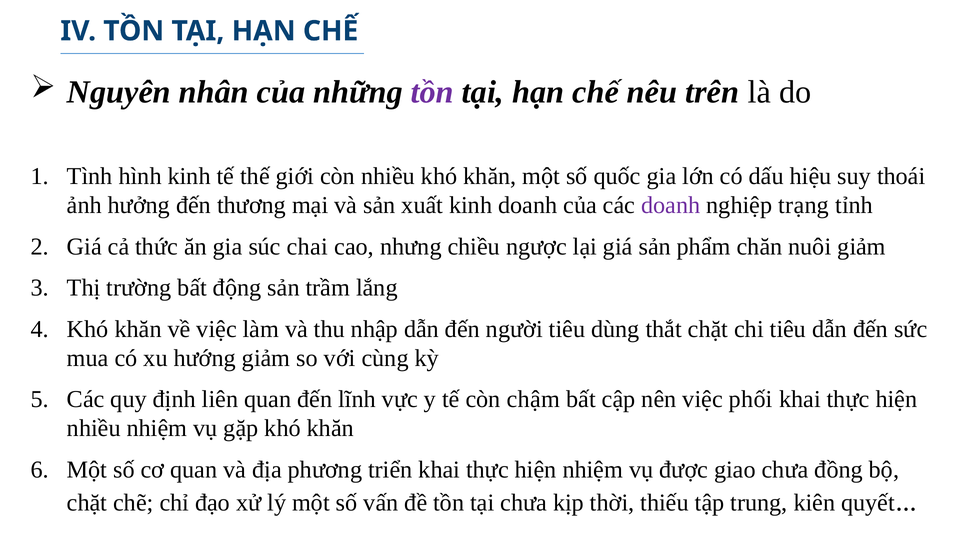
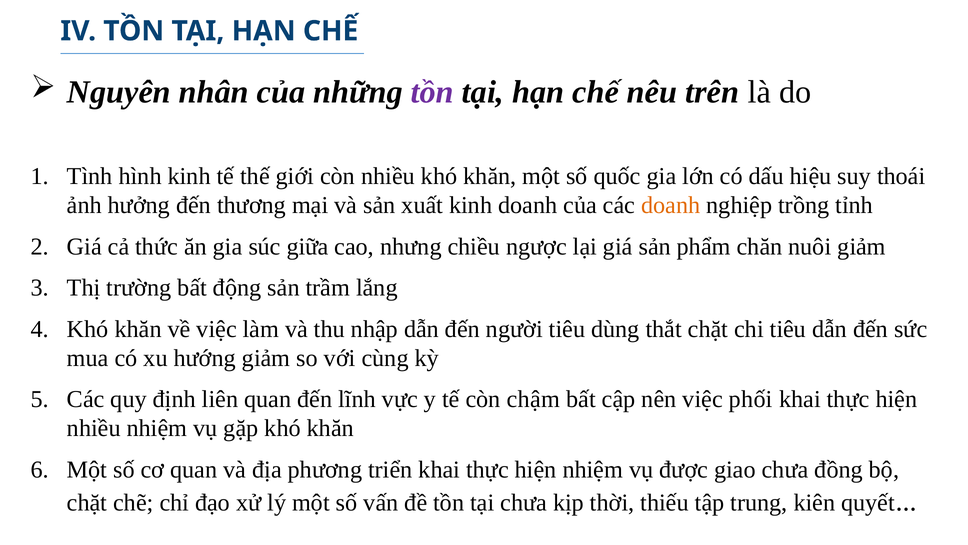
doanh colour: purple -> orange (671, 205)
trạng: trạng -> trồng (804, 205)
chai: chai -> giữa (308, 246)
